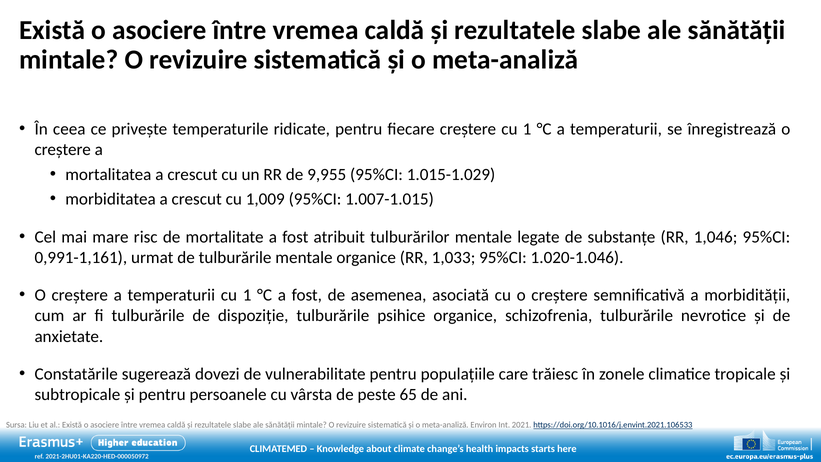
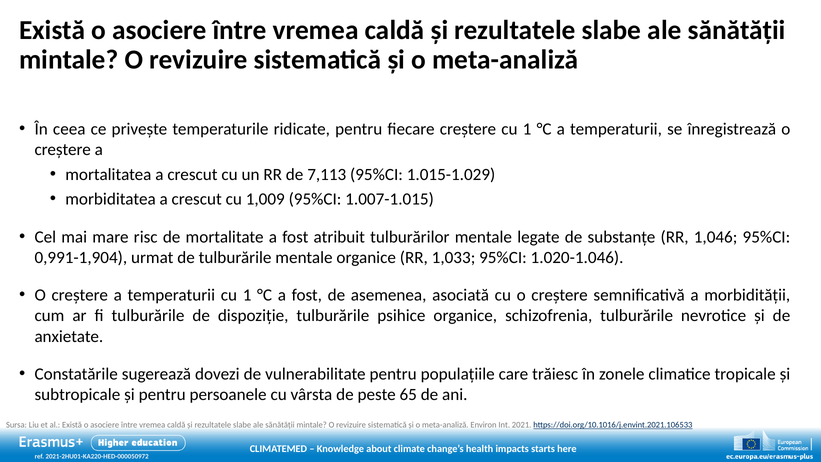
9,955: 9,955 -> 7,113 (327, 174)
0,991-1,161: 0,991-1,161 -> 0,991-1,904 (81, 257)
